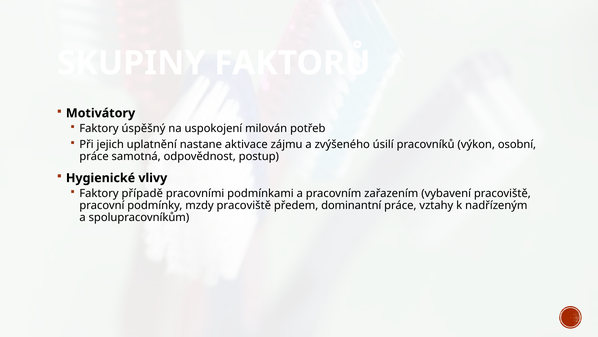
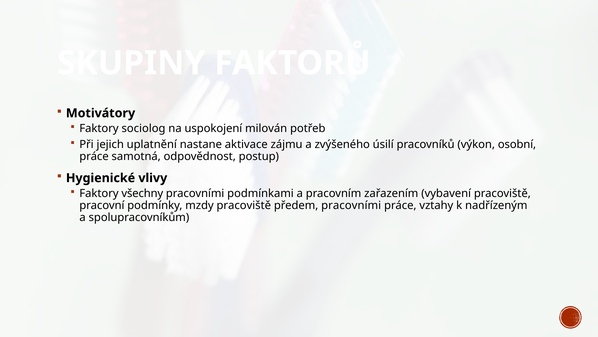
úspěšný: úspěšný -> sociolog (143, 128)
případě: případě -> všechny (142, 193)
předem dominantní: dominantní -> pracovními (351, 205)
